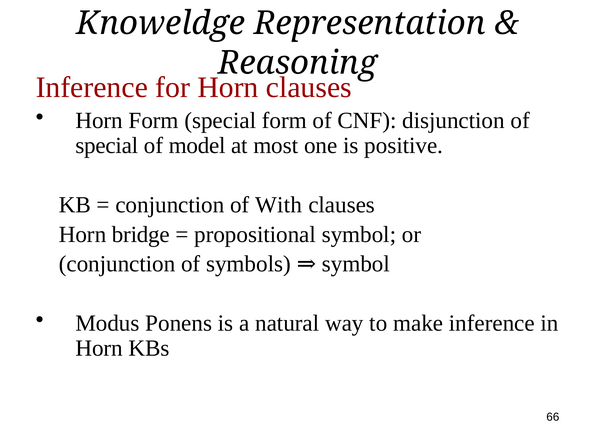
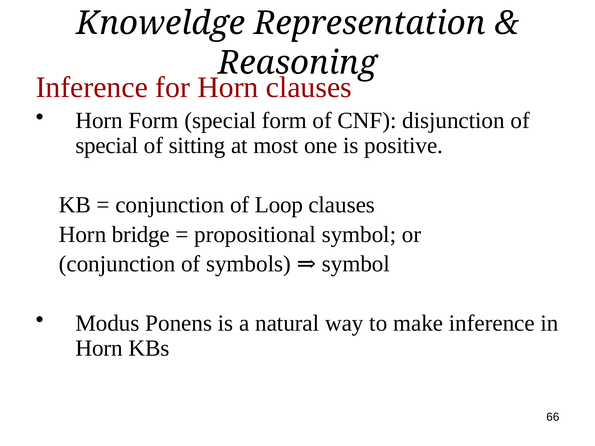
model: model -> sitting (197, 146)
With: With -> Loop (279, 205)
